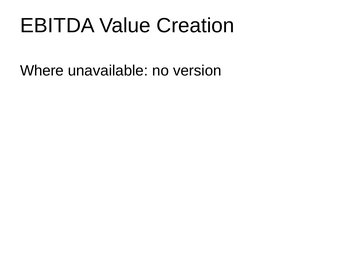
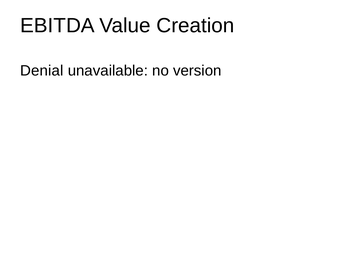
Where: Where -> Denial (42, 71)
